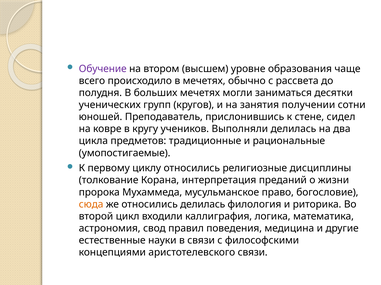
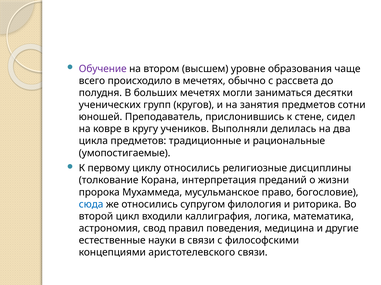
занятия получении: получении -> предметов (308, 105)
сюда colour: orange -> blue (91, 205)
относились делилась: делилась -> супругом (203, 205)
